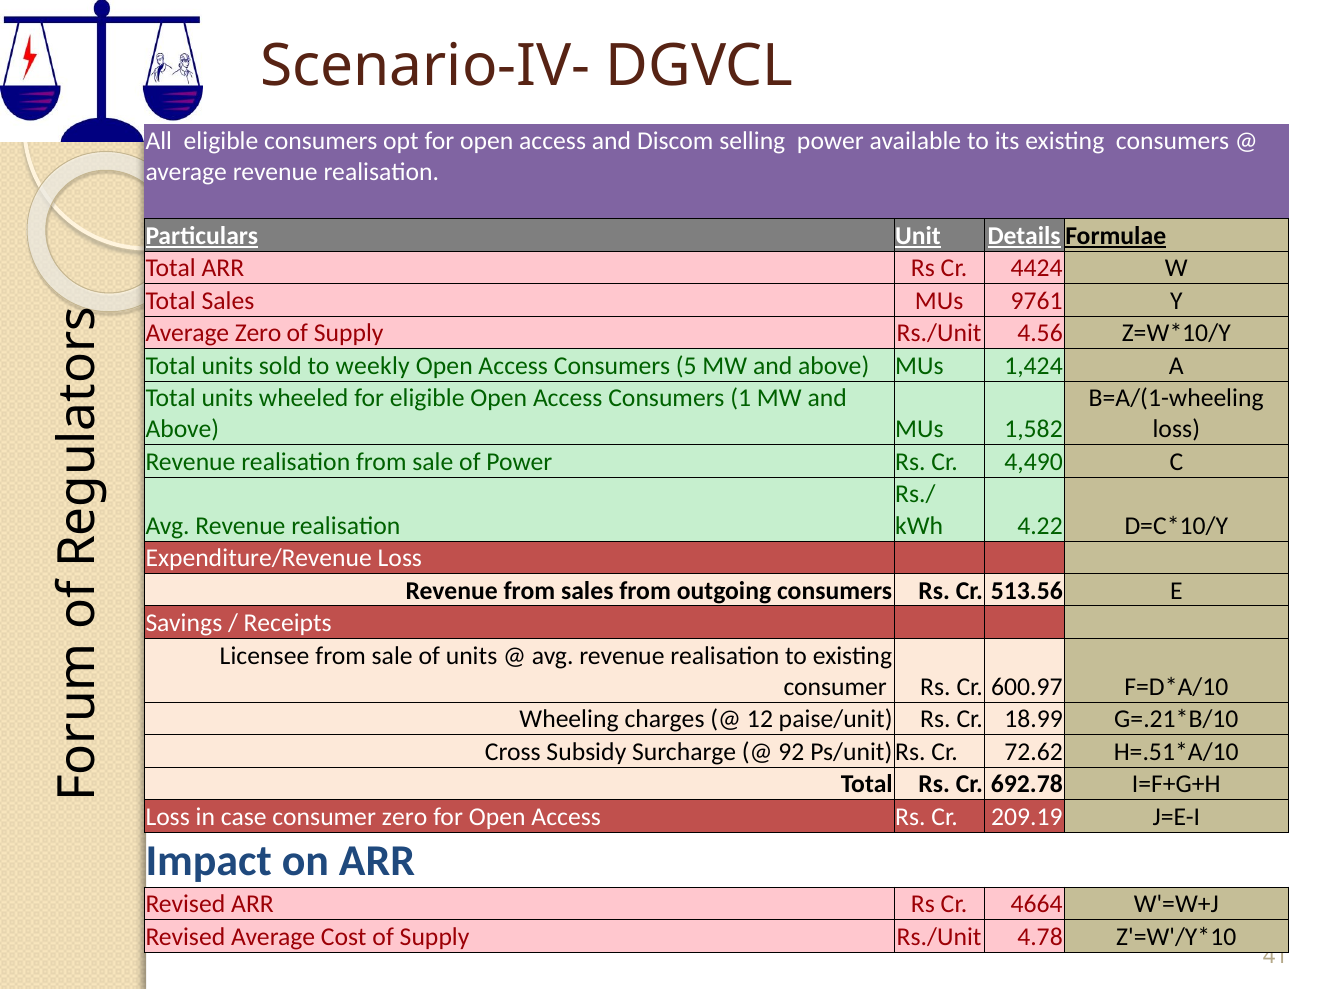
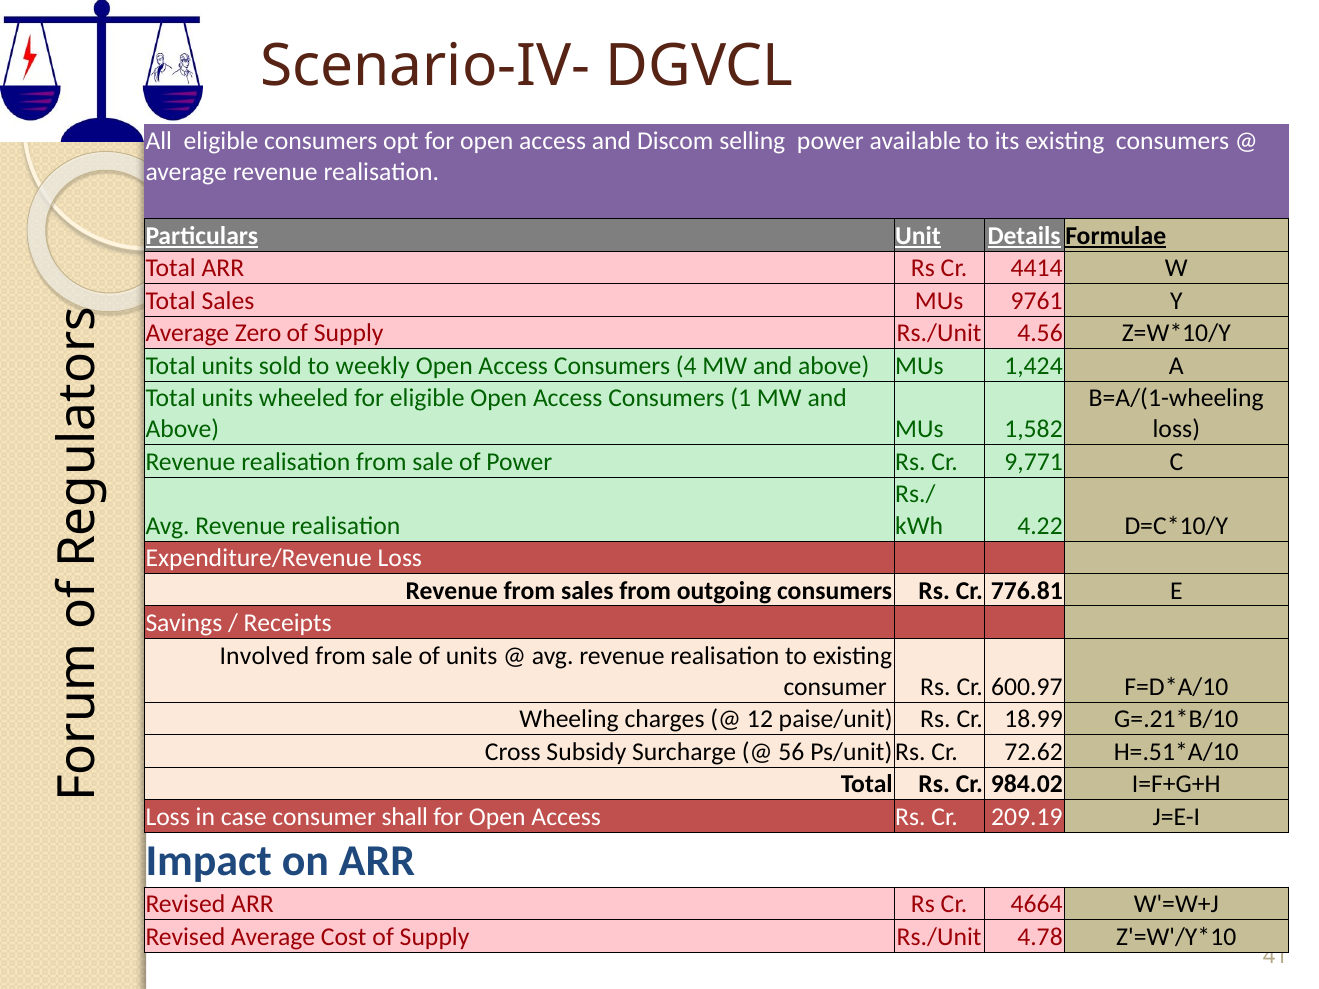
4424: 4424 -> 4414 (1037, 268)
5: 5 -> 4 (686, 366)
4,490: 4,490 -> 9,771 (1034, 462)
513.56: 513.56 -> 776.81 (1027, 591)
Licensee: Licensee -> Involved (265, 656)
92: 92 -> 56 (791, 752)
692.78: 692.78 -> 984.02 (1027, 785)
consumer zero: zero -> shall (405, 817)
